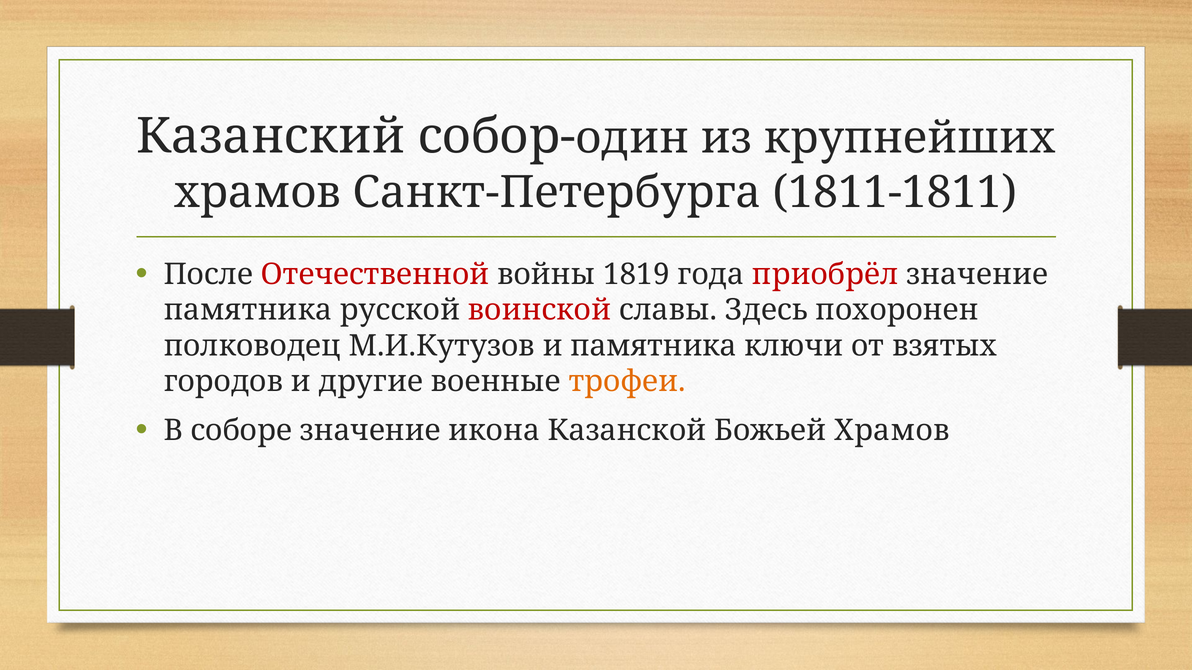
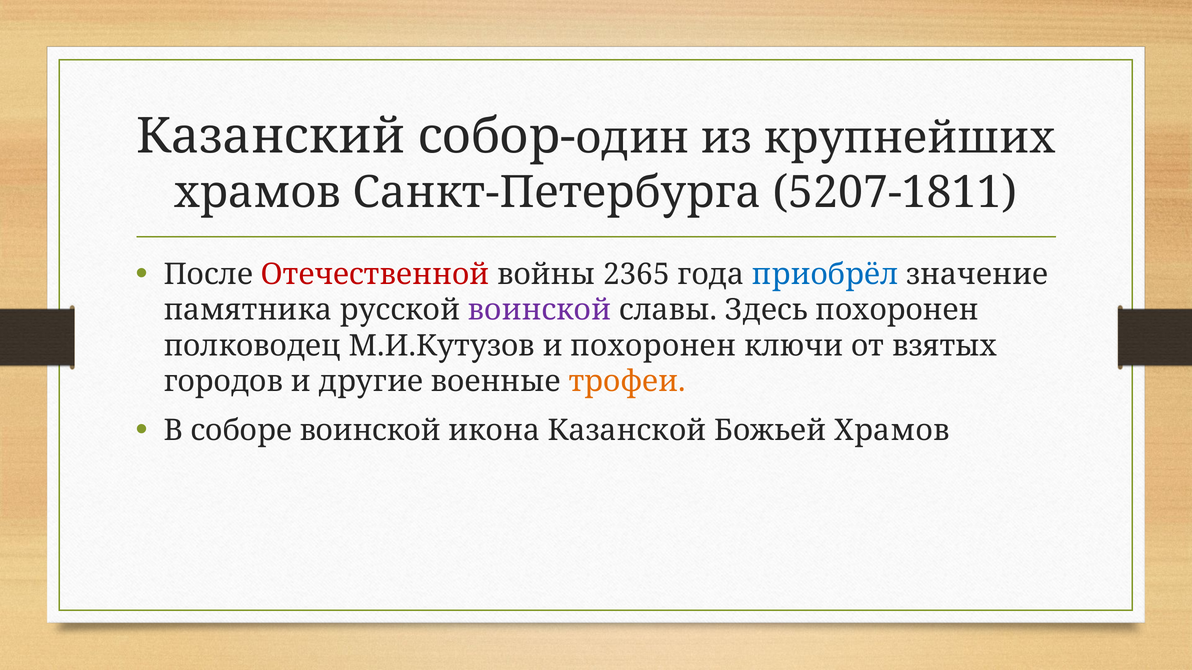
1811-1811: 1811-1811 -> 5207-1811 (895, 193)
1819: 1819 -> 2365 (636, 274)
приобрёл colour: red -> blue (825, 274)
воинской colour: red -> purple (540, 310)
и памятника: памятника -> похоронен (653, 346)
соборе значение: значение -> воинской (370, 431)
